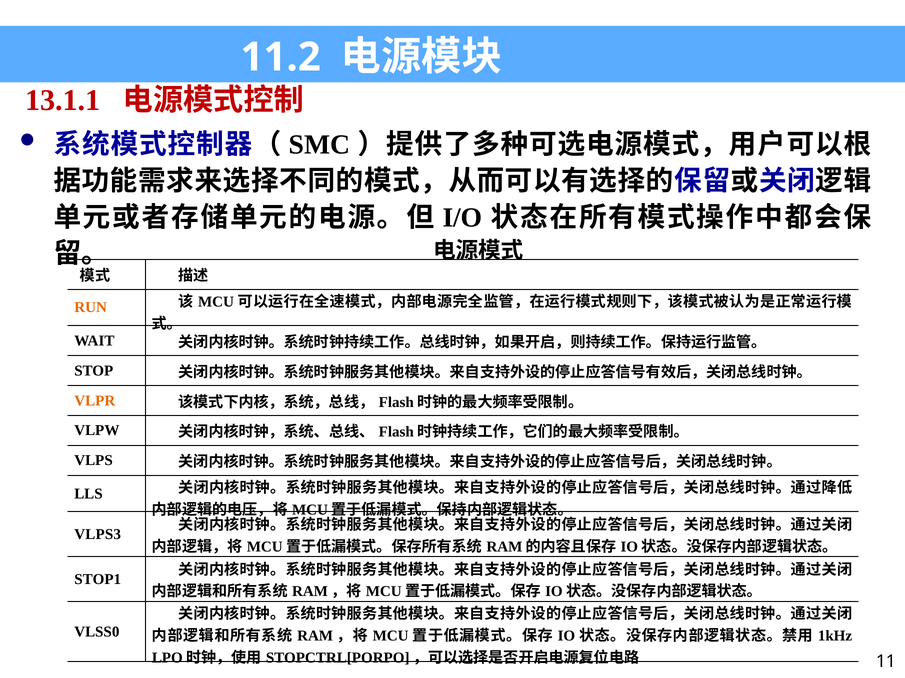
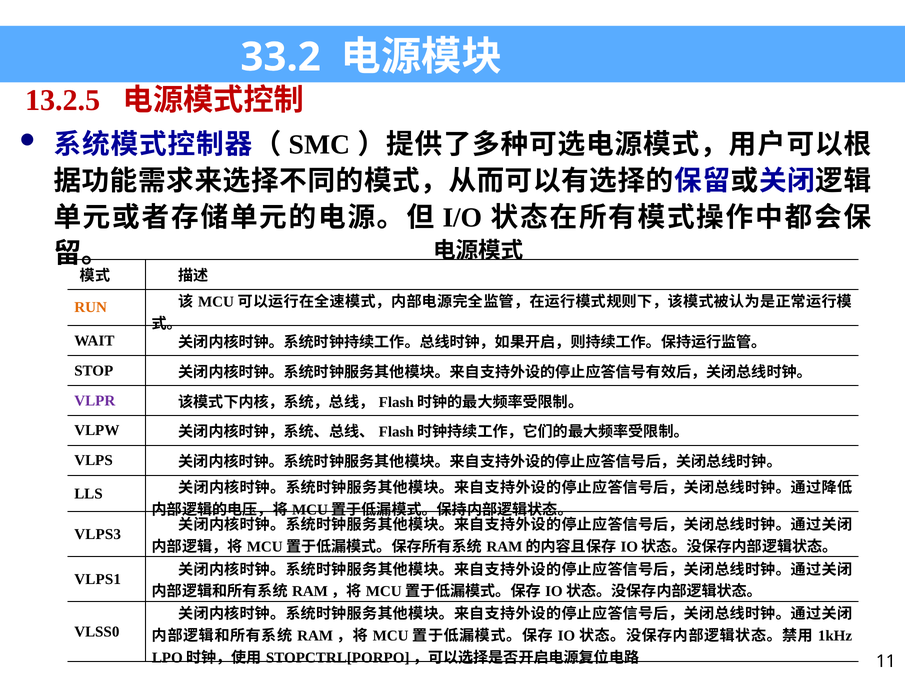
11.2: 11.2 -> 33.2 (281, 57)
13.1.1: 13.1.1 -> 13.2.5 (63, 100)
VLPR colour: orange -> purple (95, 401)
STOP1: STOP1 -> VLPS1 (98, 580)
